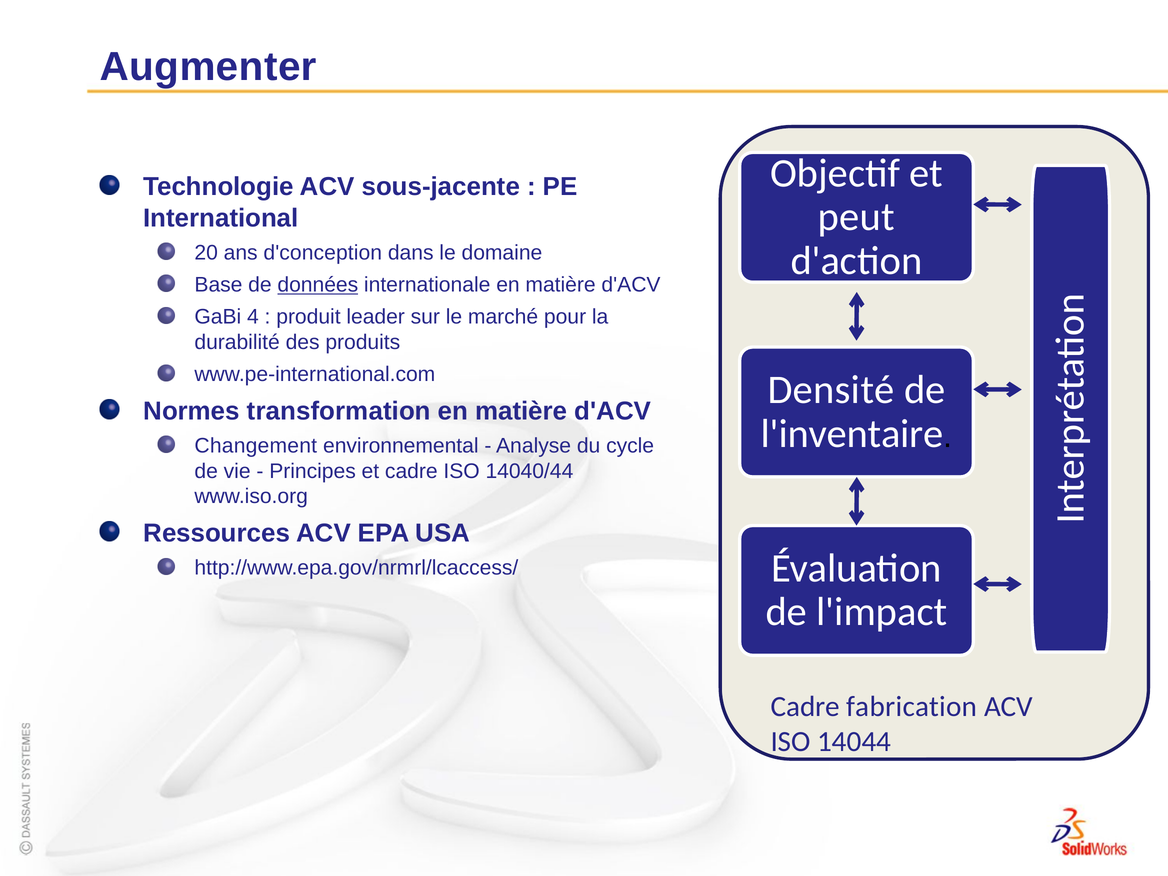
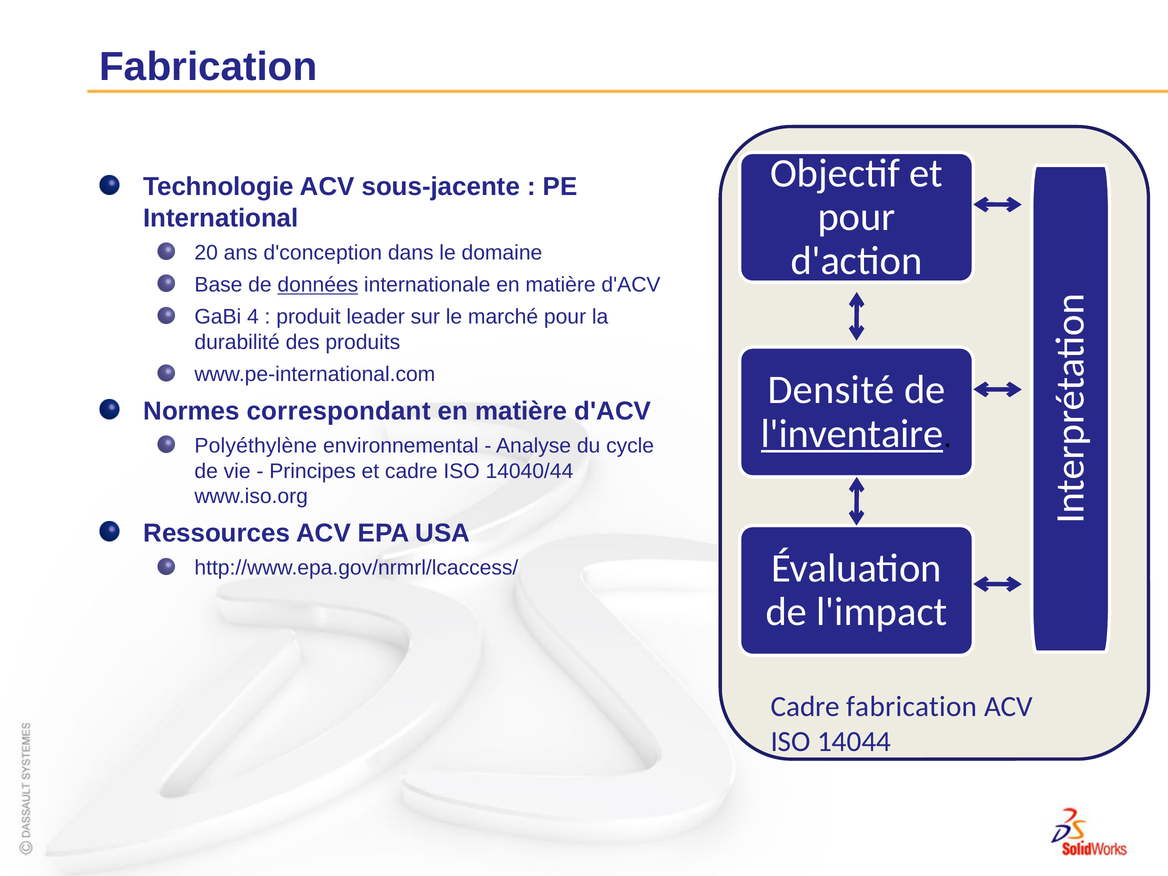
Augmenter: Augmenter -> Fabrication (208, 67)
peut: peut -> pour (856, 217)
transformation: transformation -> correspondant (339, 411)
l'inventaire underline: none -> present (852, 434)
Changement: Changement -> Polyéthylène (256, 446)
